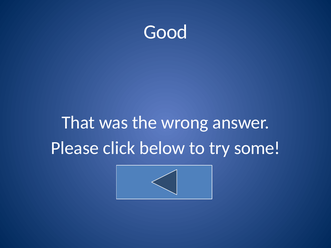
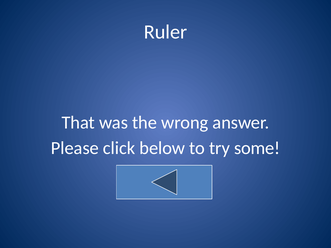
Good: Good -> Ruler (165, 32)
